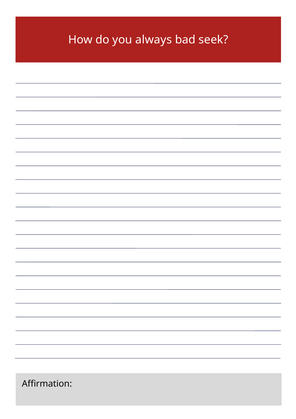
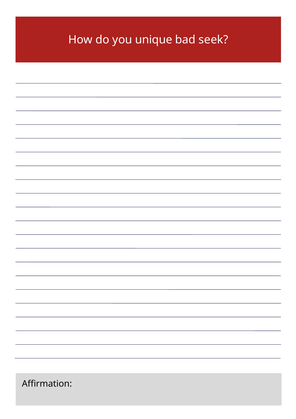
always: always -> unique (154, 40)
